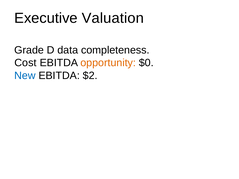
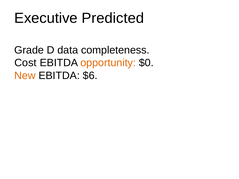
Valuation: Valuation -> Predicted (113, 18)
New colour: blue -> orange (25, 76)
$2: $2 -> $6 (90, 76)
